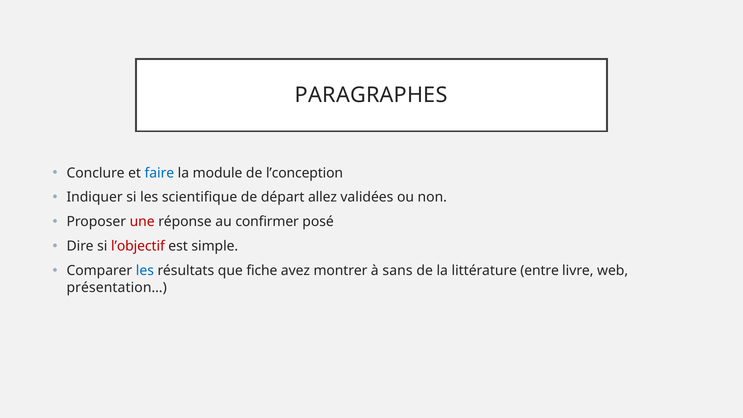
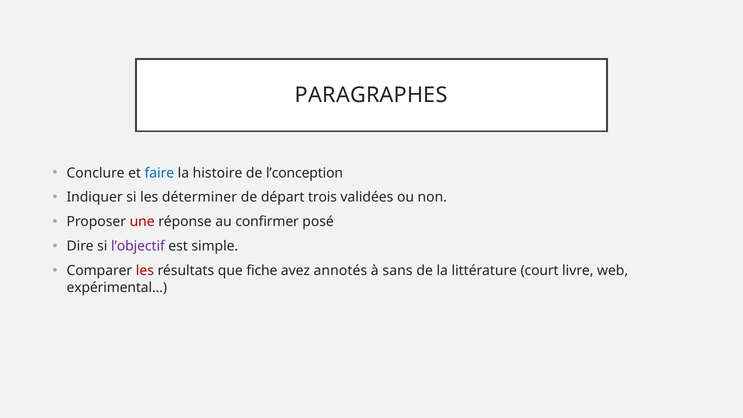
module: module -> histoire (218, 173)
scientifique: scientifique -> déterminer (199, 197)
allez: allez -> trois (323, 197)
l’objectif colour: red -> purple (138, 246)
les colour: blue -> red (145, 271)
montrer: montrer -> annotés (340, 271)
entre: entre -> court (540, 271)
présentation…: présentation… -> expérimental… (117, 287)
